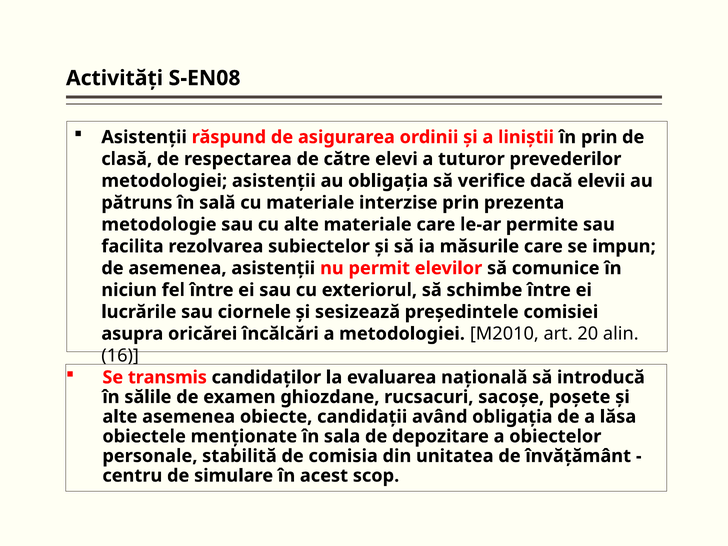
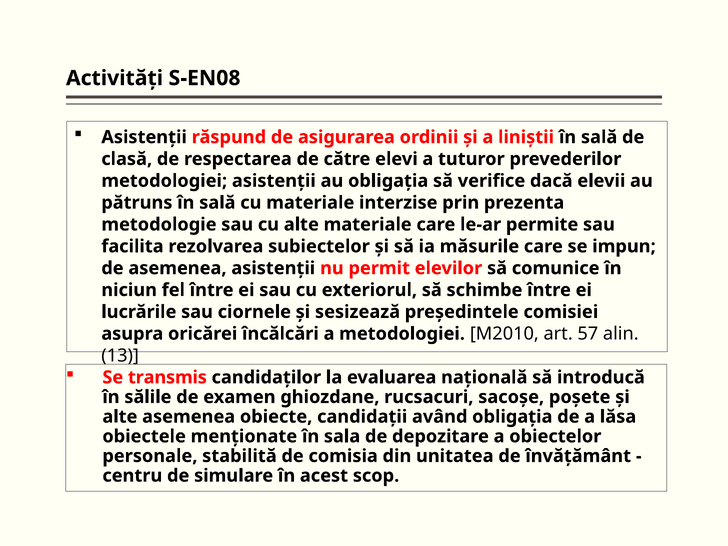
liniştii în prin: prin -> sală (599, 137)
20: 20 -> 57 (588, 334)
16: 16 -> 13 (120, 356)
